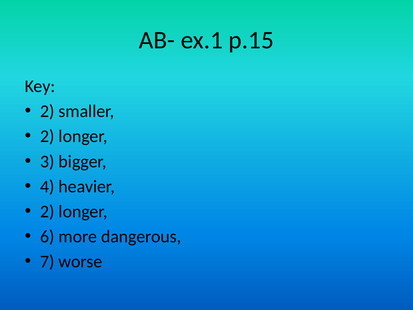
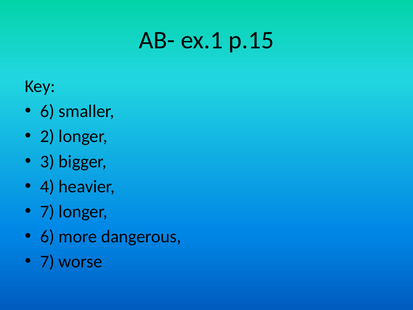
2: 2 -> 6 (47, 111)
2: 2 -> 7 (47, 211)
